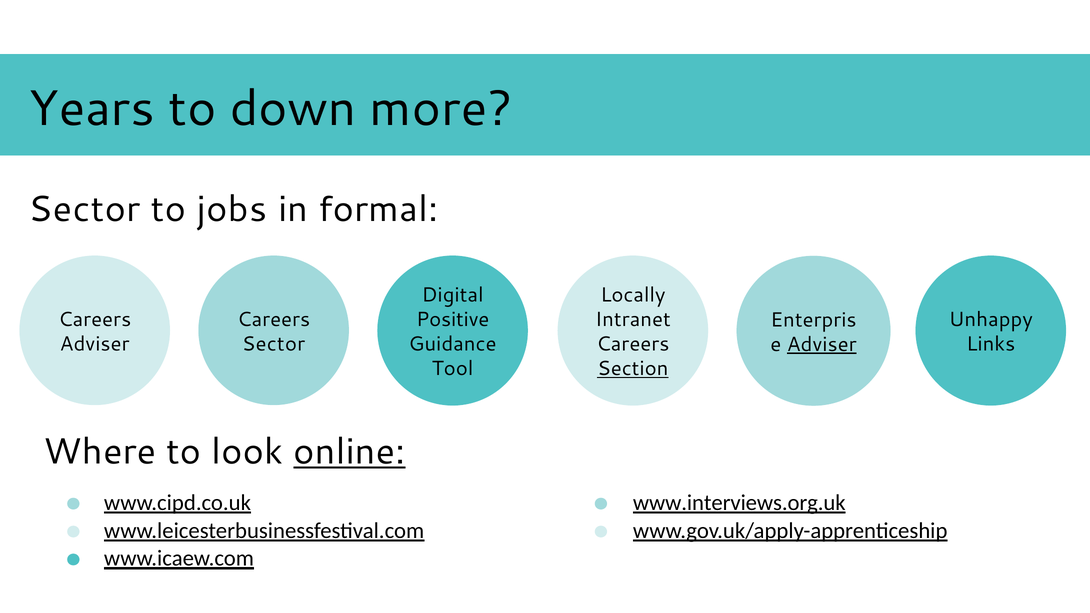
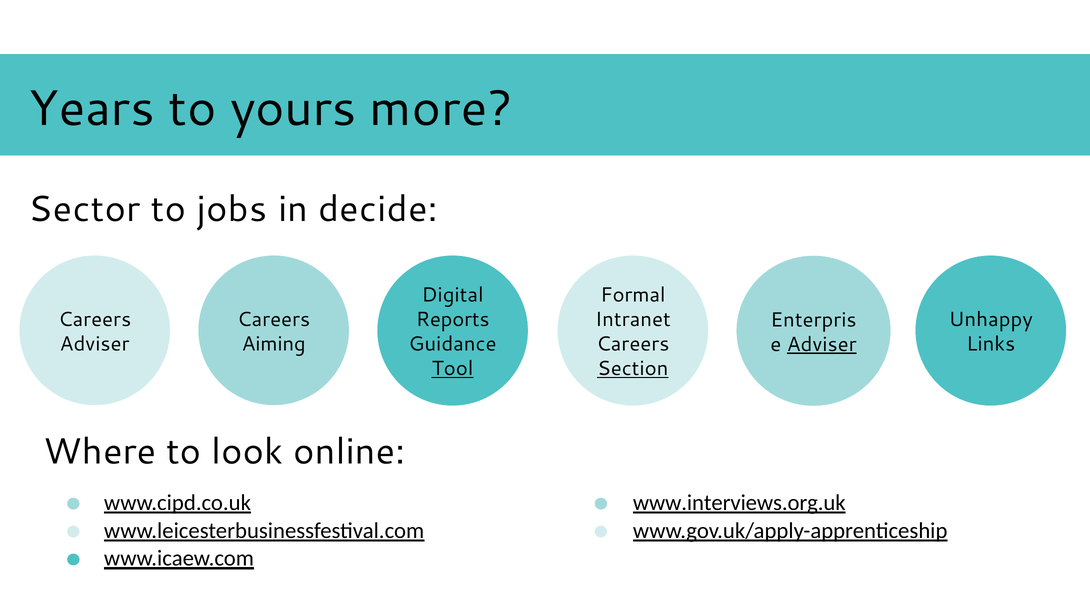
down: down -> yours (293, 109)
formal: formal -> decide (378, 209)
Locally: Locally -> Formal (633, 295)
Positive: Positive -> Reports (453, 320)
Sector: Sector -> Aiming (274, 344)
Tool underline: none -> present (453, 369)
online underline: present -> none (349, 452)
